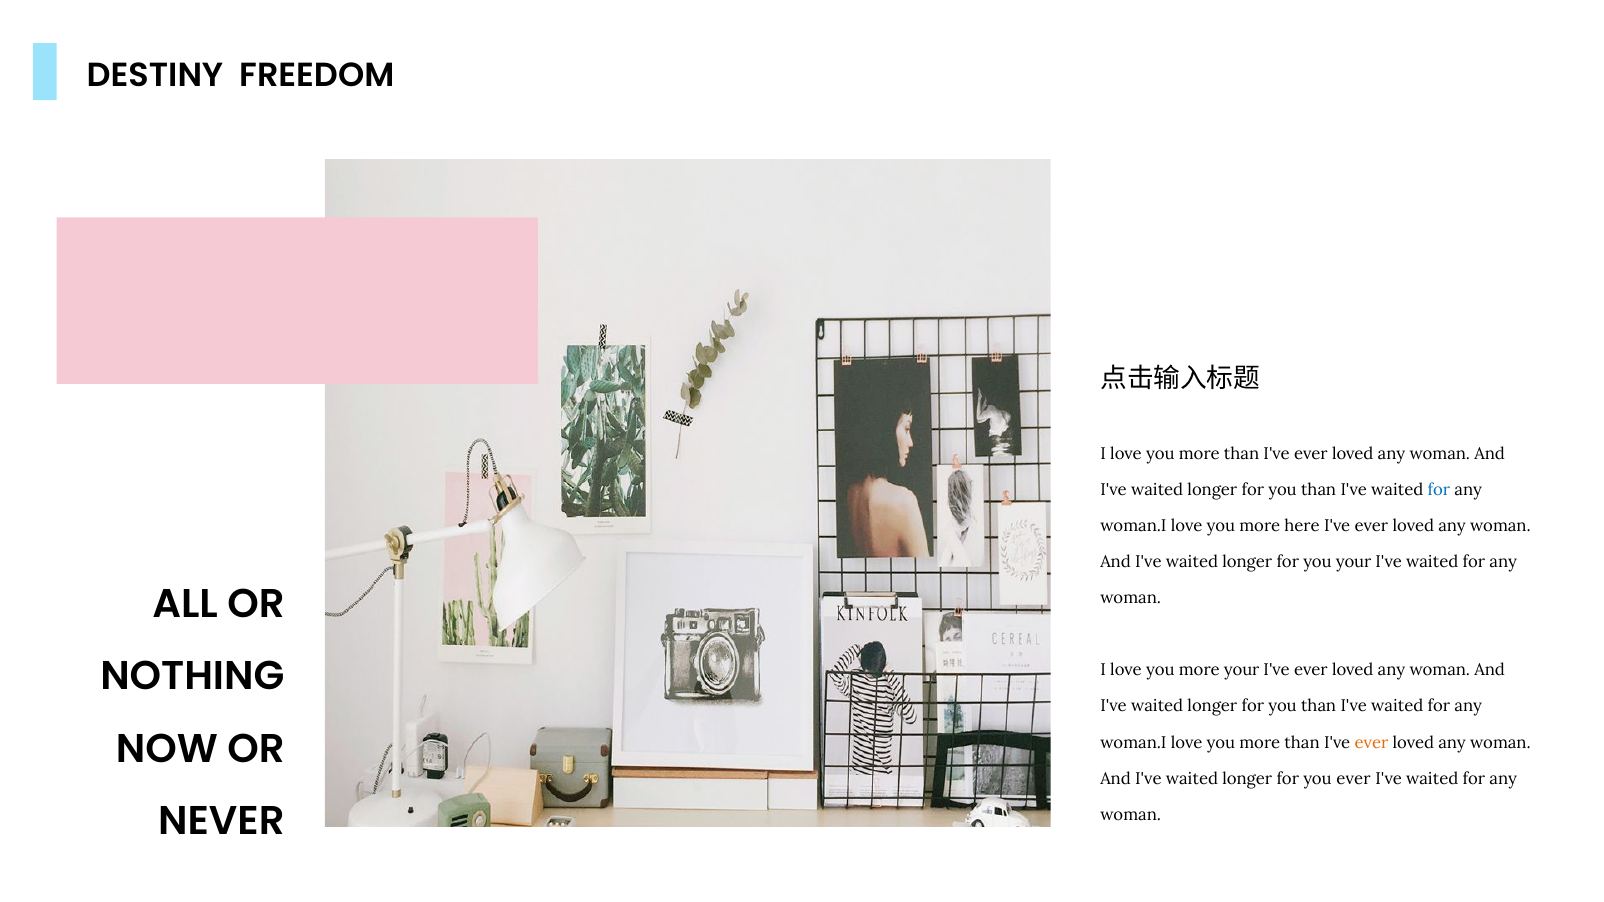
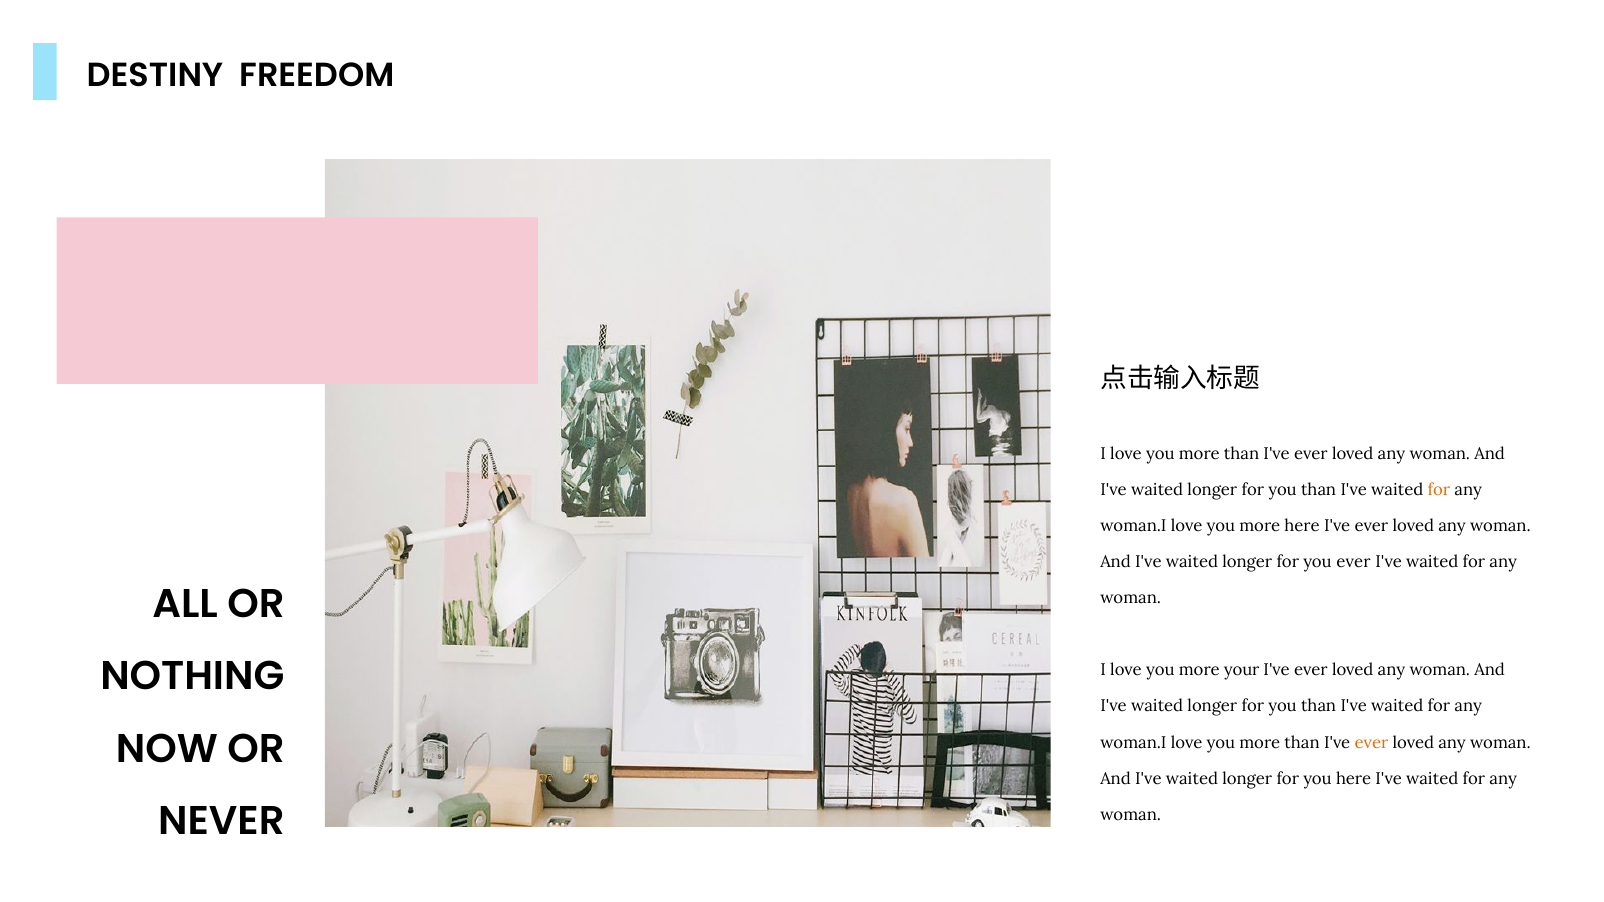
for colour: blue -> orange (1439, 490)
you your: your -> ever (1353, 562)
you ever: ever -> here (1354, 779)
